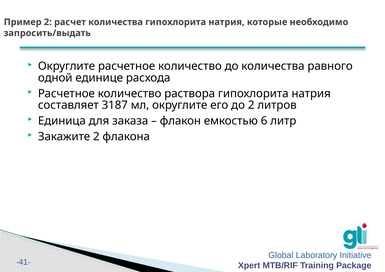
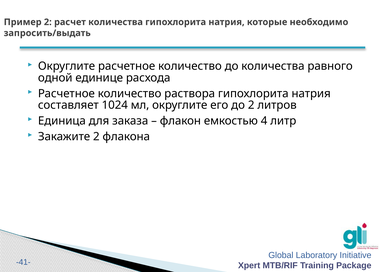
3187: 3187 -> 1024 (115, 105)
6: 6 -> 4 (264, 121)
